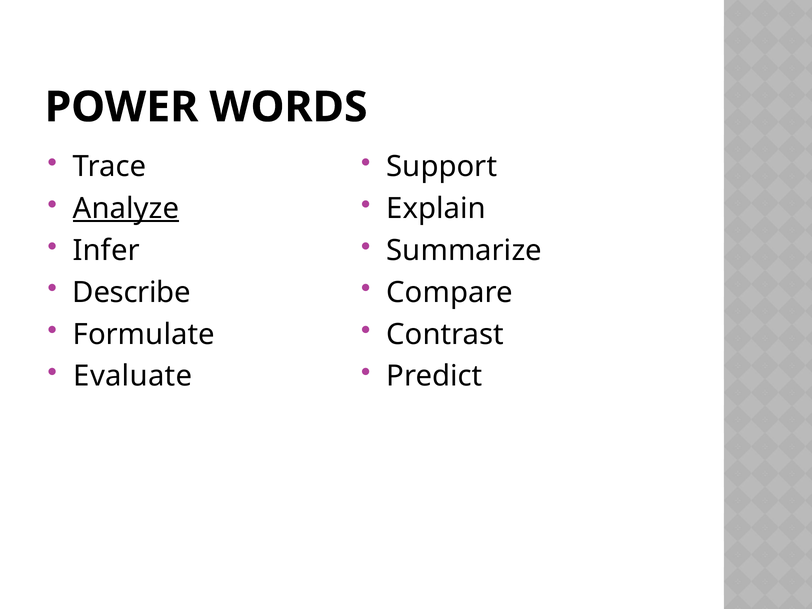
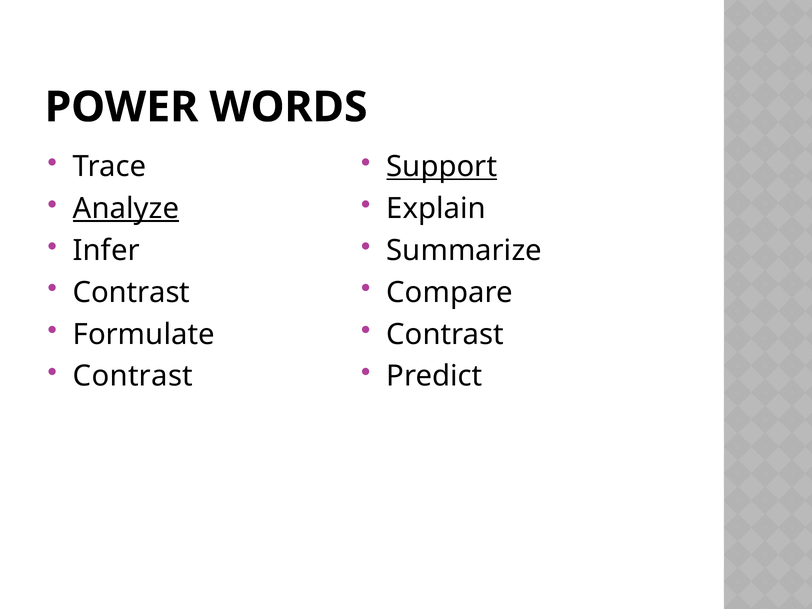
Support underline: none -> present (442, 167)
Describe: Describe -> Contrast (131, 292)
Evaluate: Evaluate -> Contrast (133, 376)
